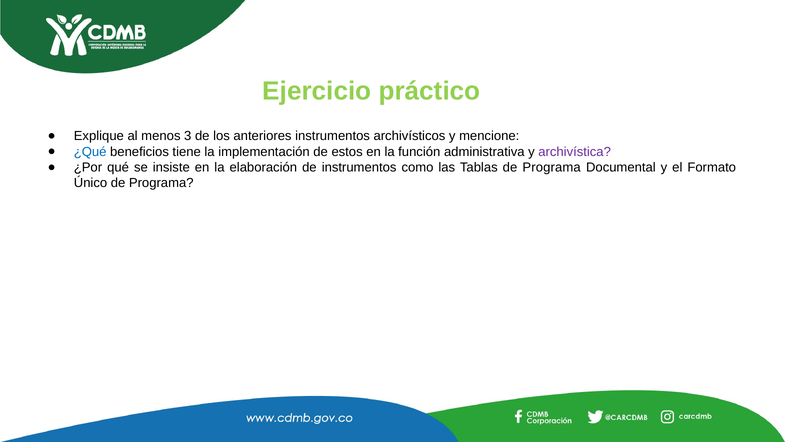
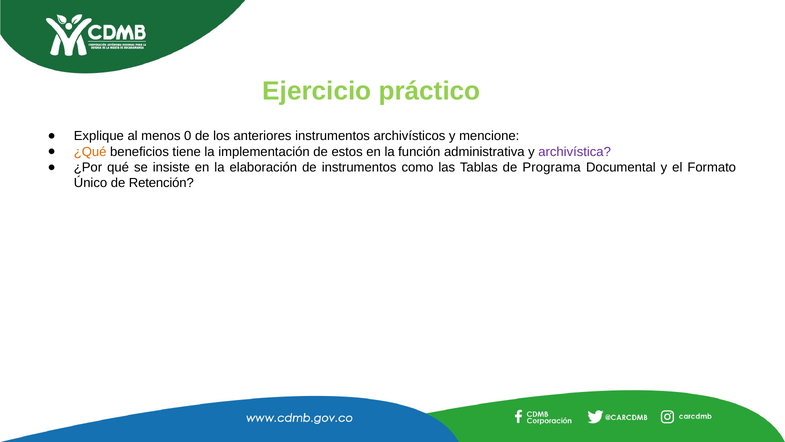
3: 3 -> 0 (188, 136)
¿Qué colour: blue -> orange (90, 152)
Único de Programa: Programa -> Retención (161, 183)
